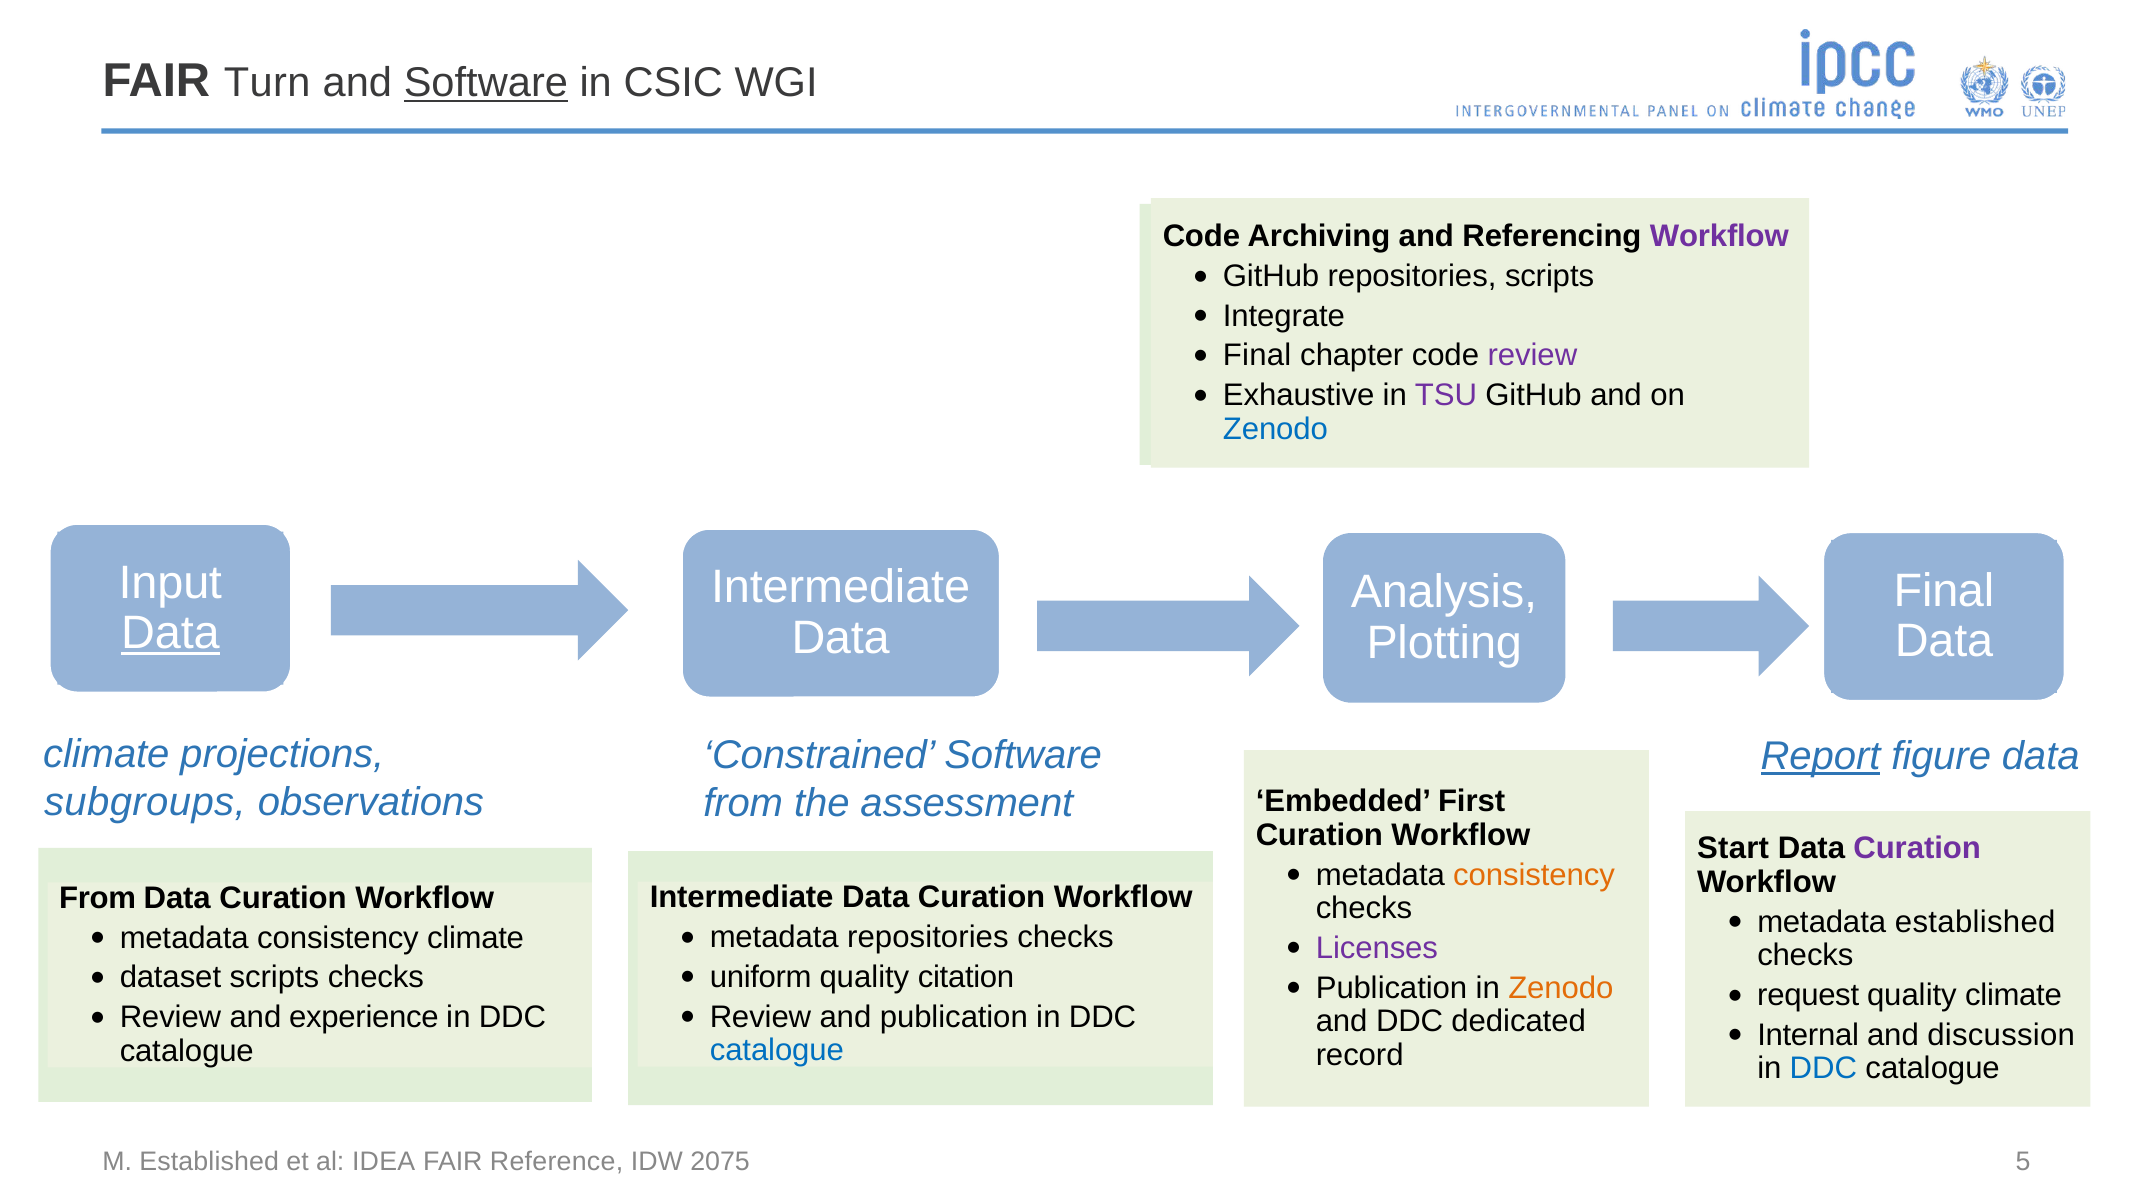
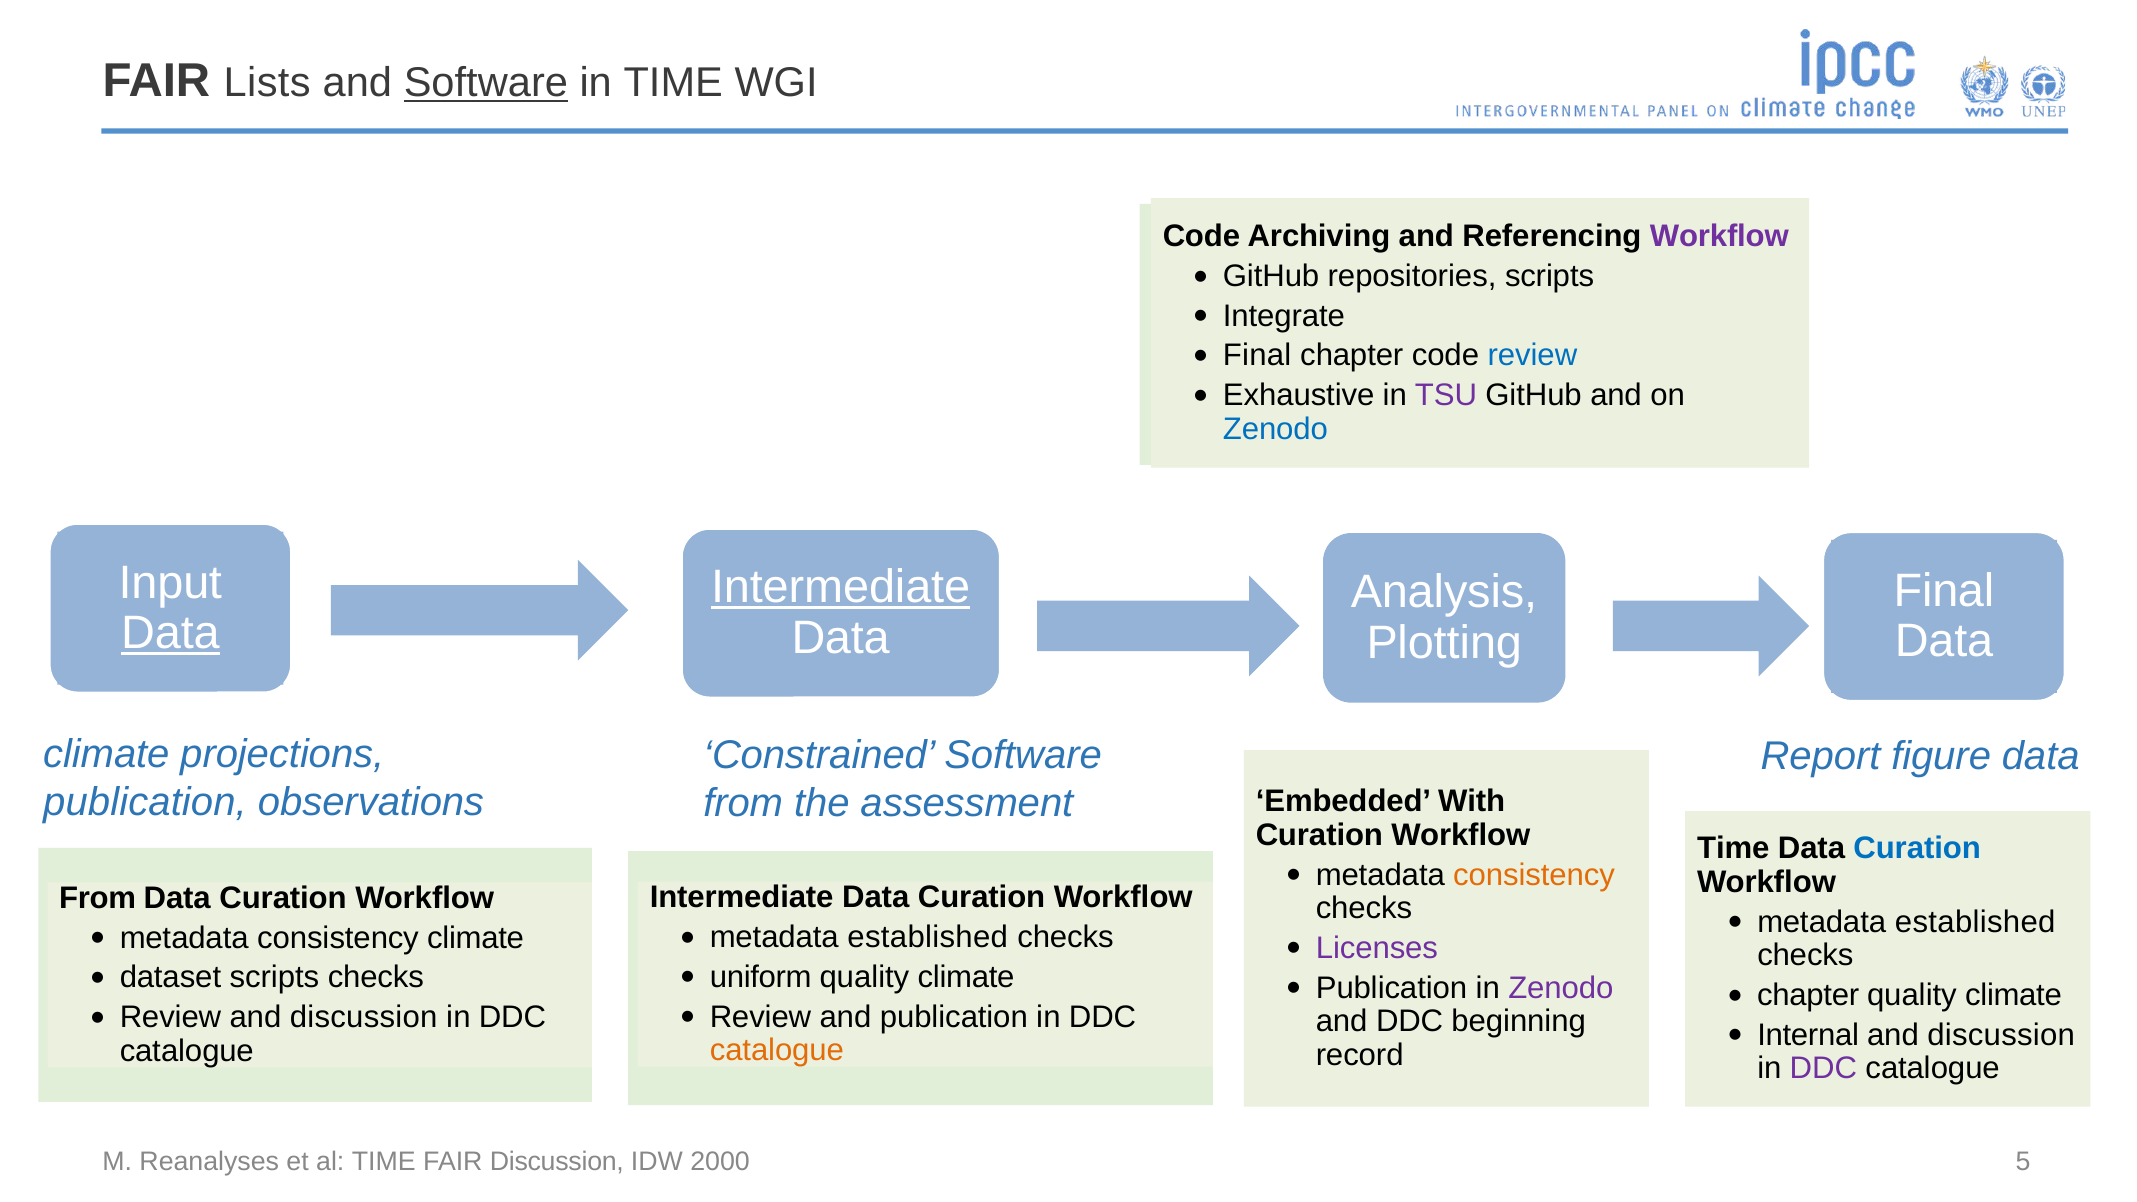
Turn: Turn -> Lists (267, 83)
in CSIC: CSIC -> TIME (673, 83)
review colour: purple -> blue (1532, 356)
Intermediate underline: none -> present (841, 588)
Report underline: present -> none (1821, 756)
subgroups: subgroups -> publication (145, 803)
First: First -> With (1472, 801)
Start: Start -> Time (1733, 849)
Curation colour: purple -> blue (1917, 849)
repositories: repositories -> established (928, 937)
citation: citation -> climate (966, 977)
Zenodo colour: orange -> purple (1561, 988)
request: request -> chapter (1808, 995)
Review and experience: experience -> discussion (364, 1018)
dedicated: dedicated -> beginning (1519, 1022)
catalogue colour: blue -> orange (777, 1050)
DDC colour: blue -> purple (1823, 1069)
M Established: Established -> Reanalyses (209, 1162)
al IDEA: IDEA -> TIME (384, 1162)
FAIR Reference: Reference -> Discussion (557, 1162)
2075: 2075 -> 2000 (720, 1162)
